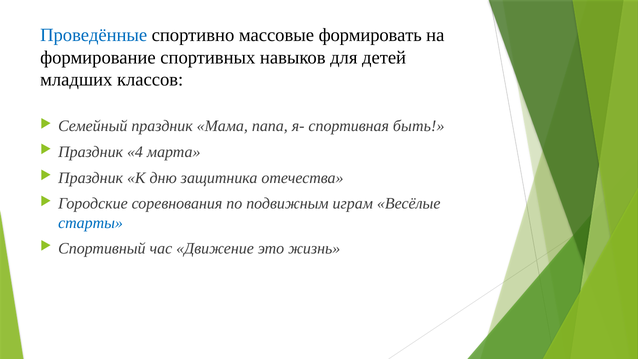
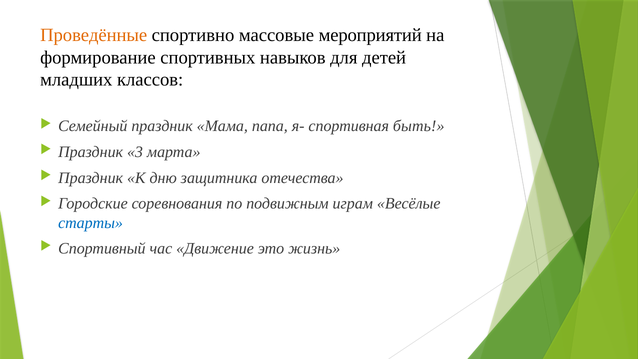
Проведённые colour: blue -> orange (94, 35)
формировать: формировать -> мероприятий (370, 35)
4: 4 -> 3 (135, 152)
